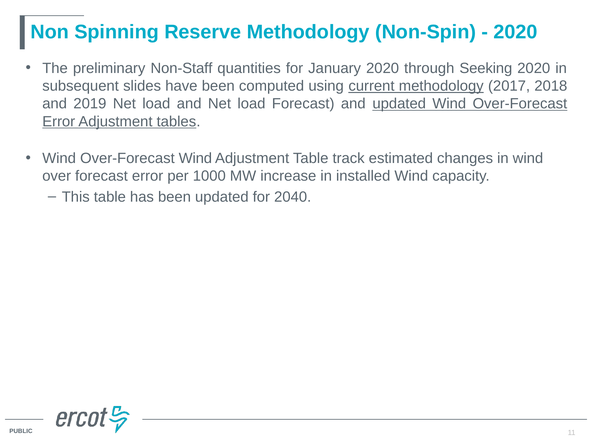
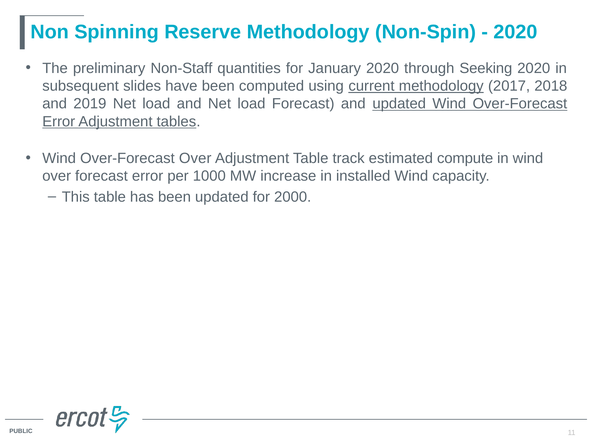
Over-Forecast Wind: Wind -> Over (195, 159)
changes: changes -> compute (465, 159)
2040: 2040 -> 2000 (293, 197)
